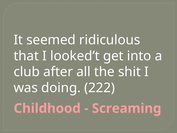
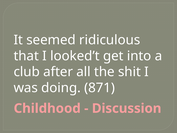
222: 222 -> 871 (100, 88)
Screaming: Screaming -> Discussion (127, 108)
